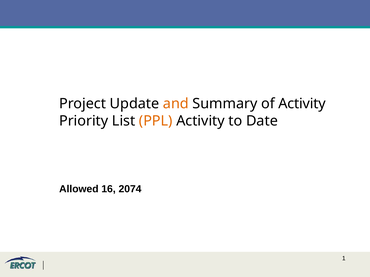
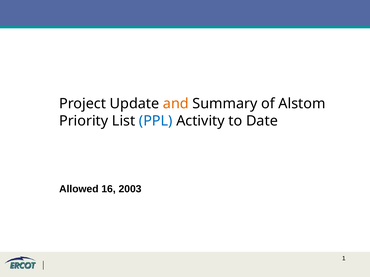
of Activity: Activity -> Alstom (302, 104)
PPL colour: orange -> blue (156, 121)
2074: 2074 -> 2003 (130, 189)
